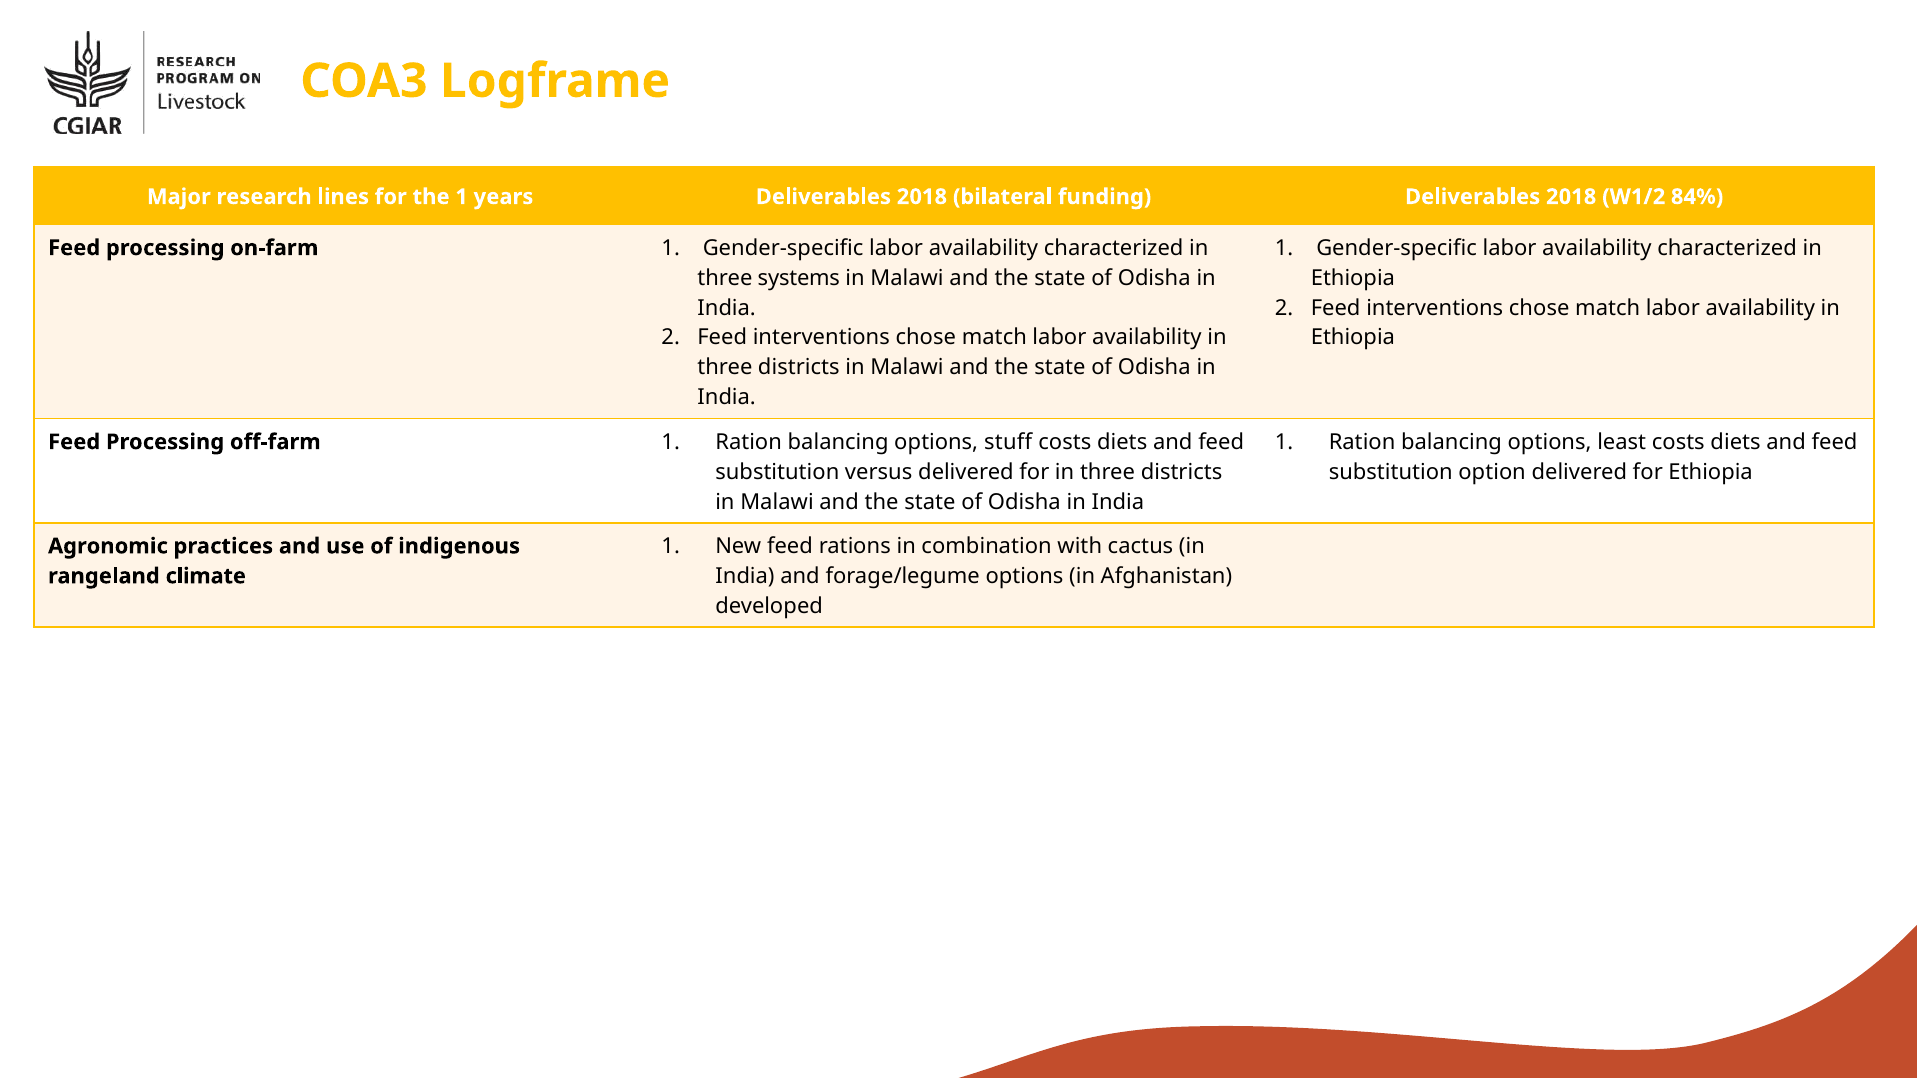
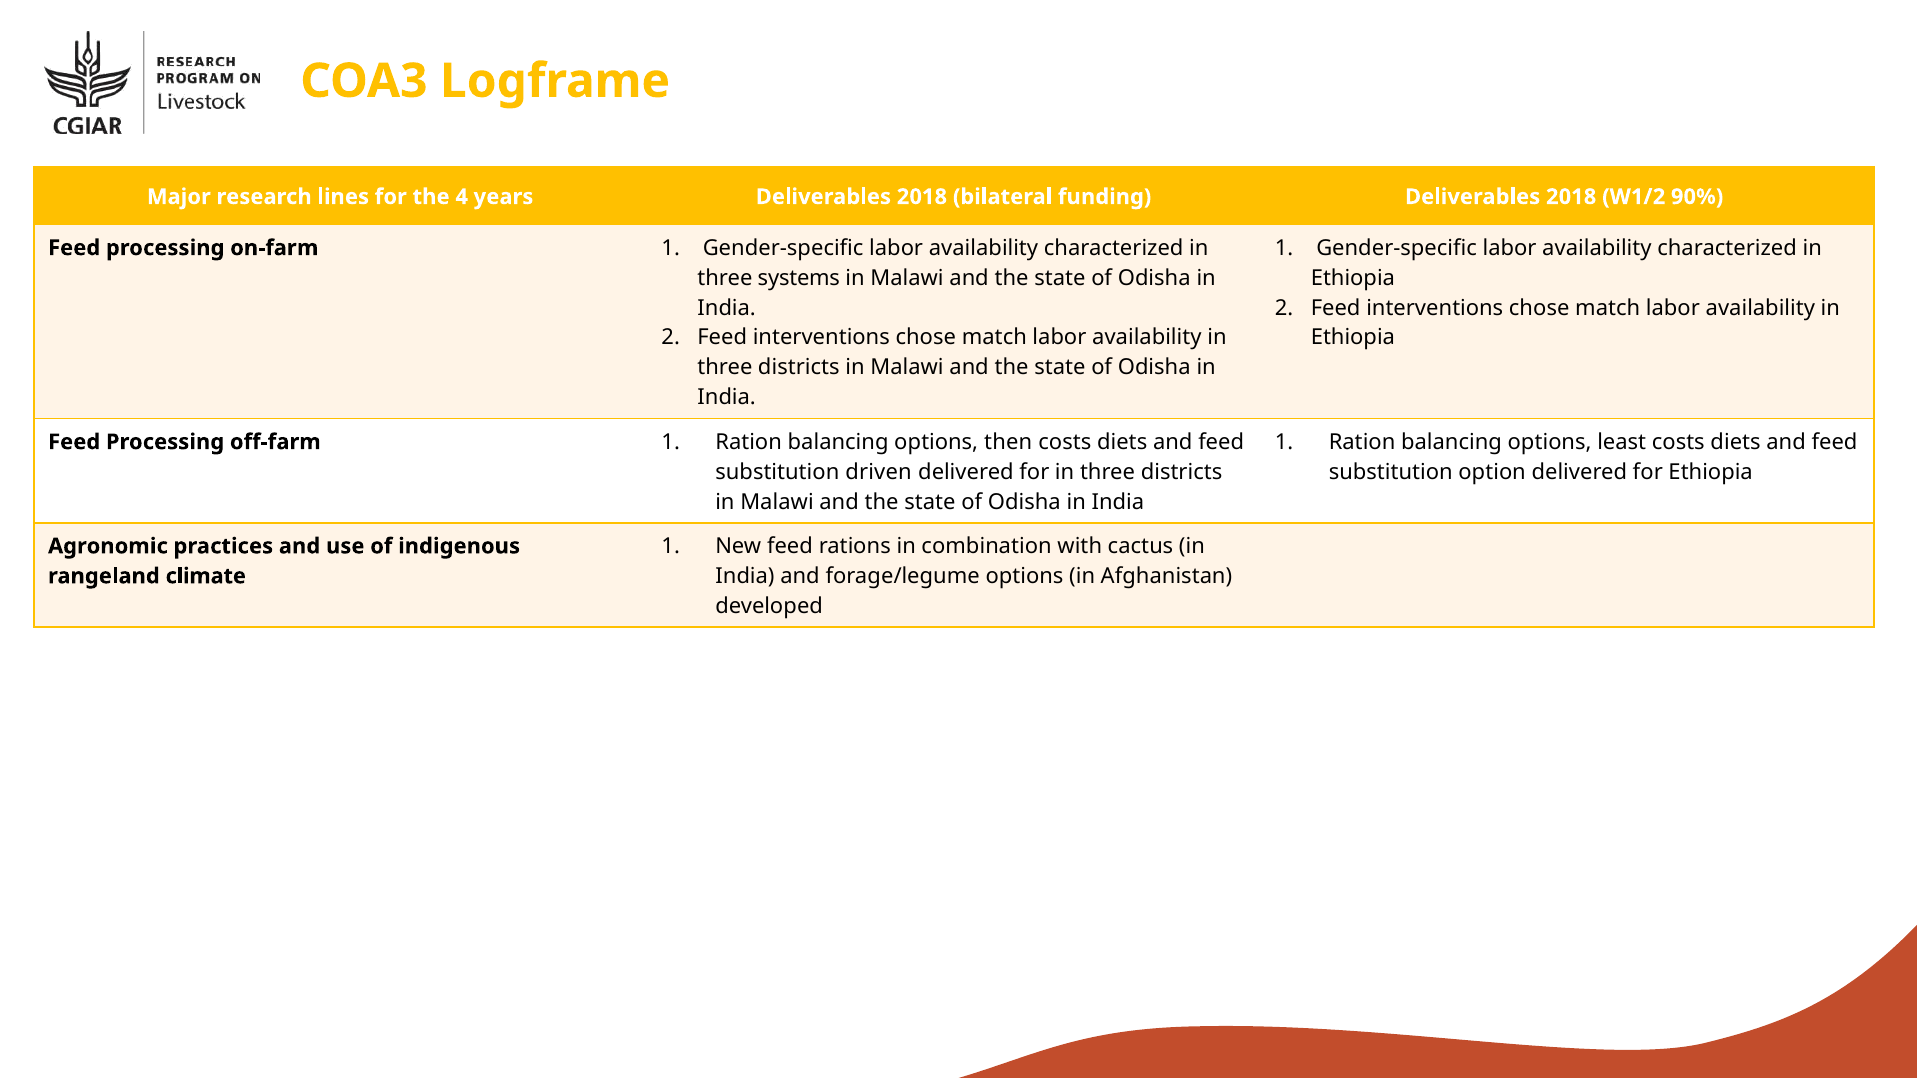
the 1: 1 -> 4 (462, 197)
84%: 84% -> 90% (1697, 197)
stuff: stuff -> then (1008, 442)
versus: versus -> driven (879, 472)
